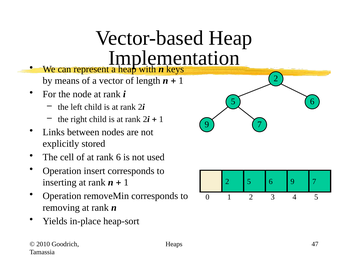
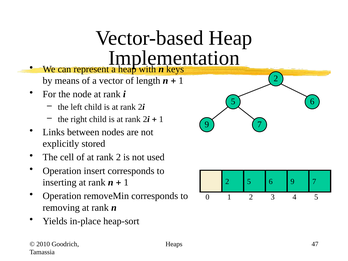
rank 6: 6 -> 2 (118, 157)
